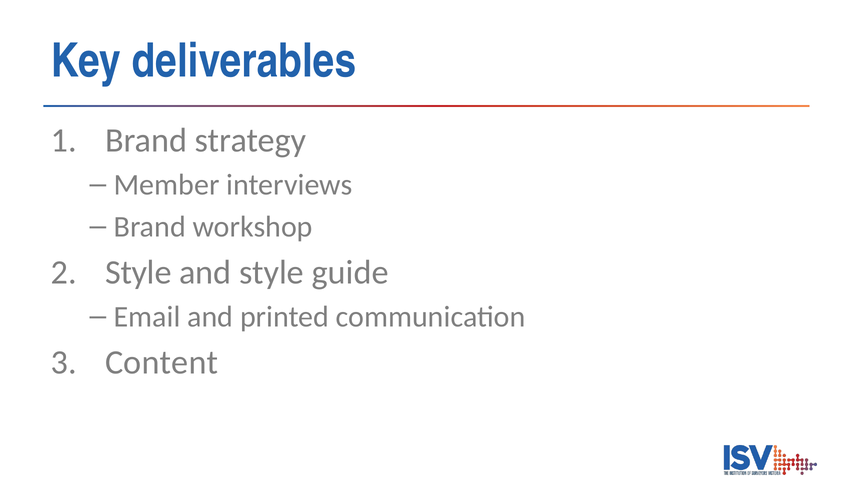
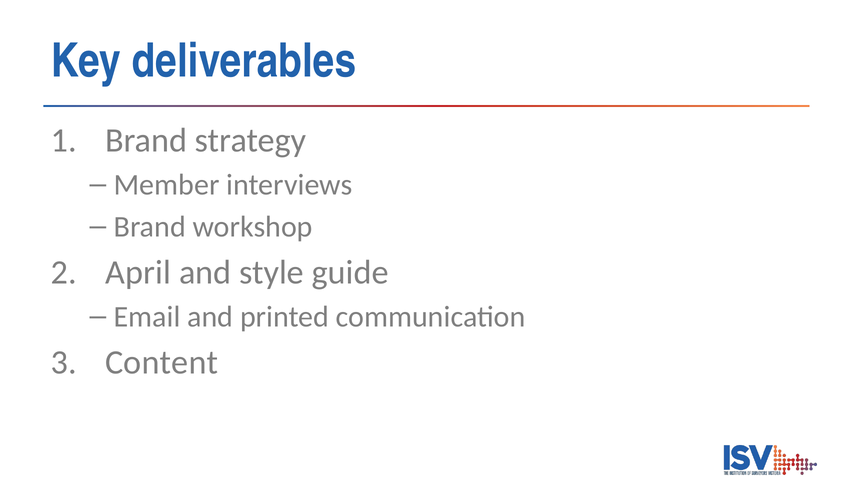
Style: Style -> April (138, 273)
